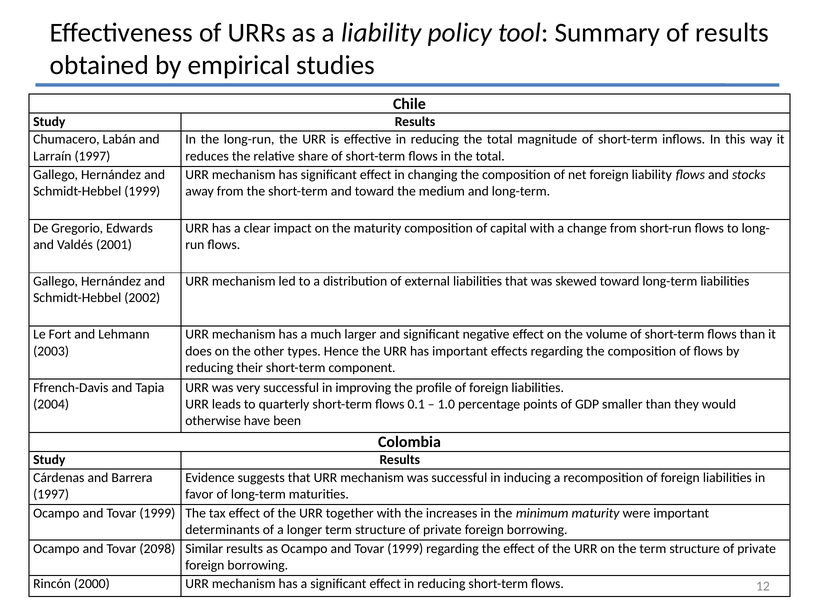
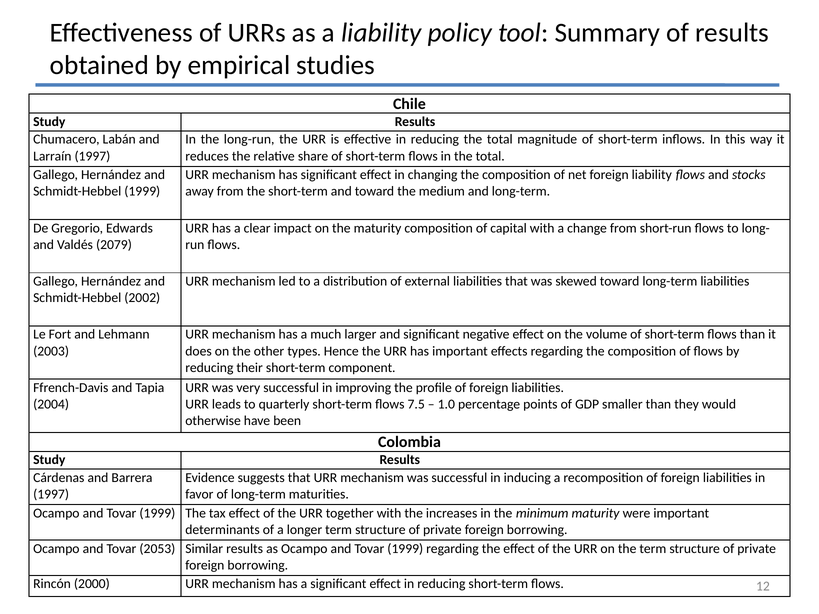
2001: 2001 -> 2079 (114, 245)
0.1: 0.1 -> 7.5 (416, 404)
2098: 2098 -> 2053 (157, 549)
